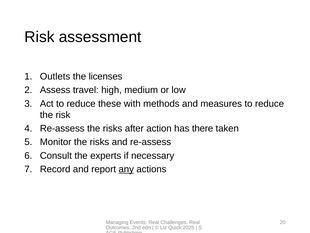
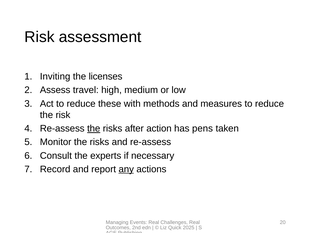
Outlets: Outlets -> Inviting (55, 76)
the underline: none -> present (94, 128)
there: there -> pens (202, 128)
